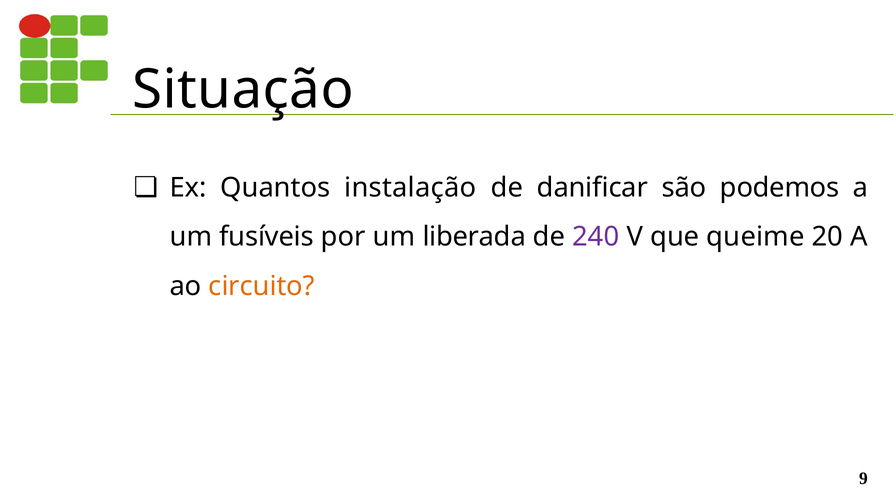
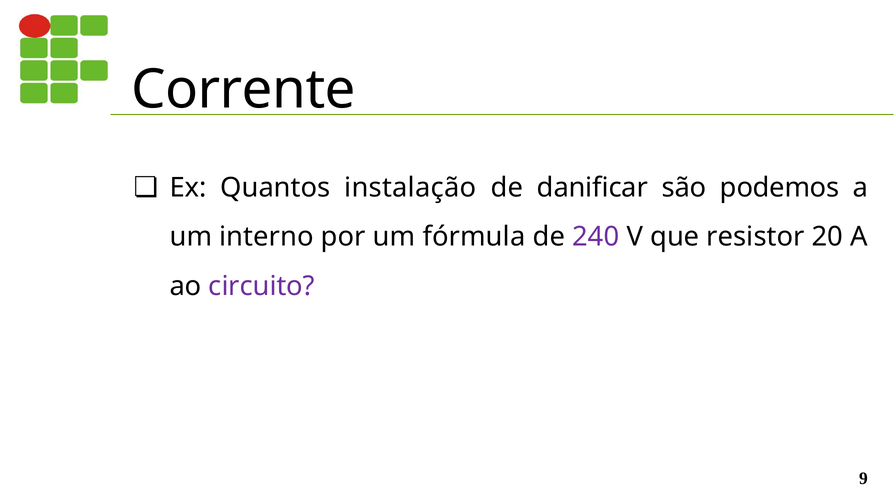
Situação: Situação -> Corrente (243, 90)
fusíveis: fusíveis -> interno (266, 237)
liberada: liberada -> fórmula (474, 237)
queime: queime -> resistor (756, 237)
circuito colour: orange -> purple (262, 286)
